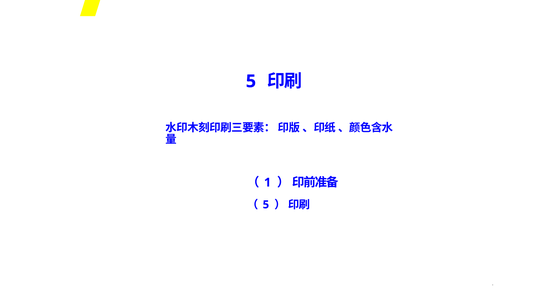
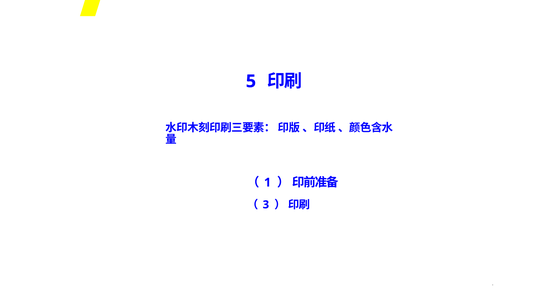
5: 5 -> 3 (266, 205)
